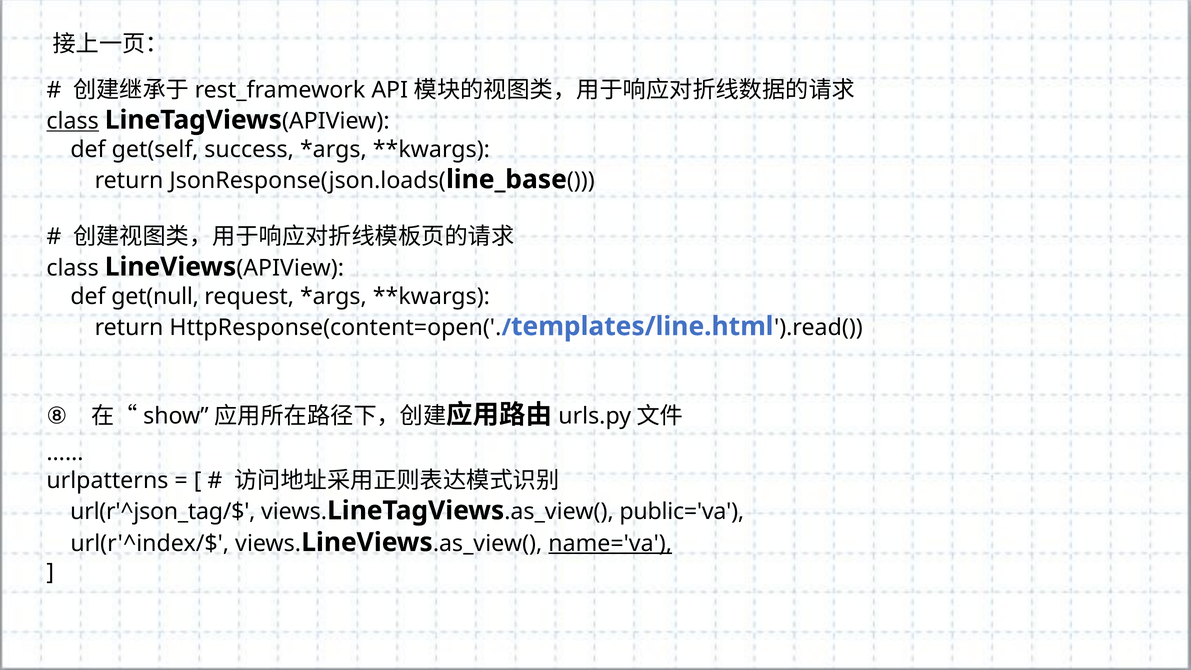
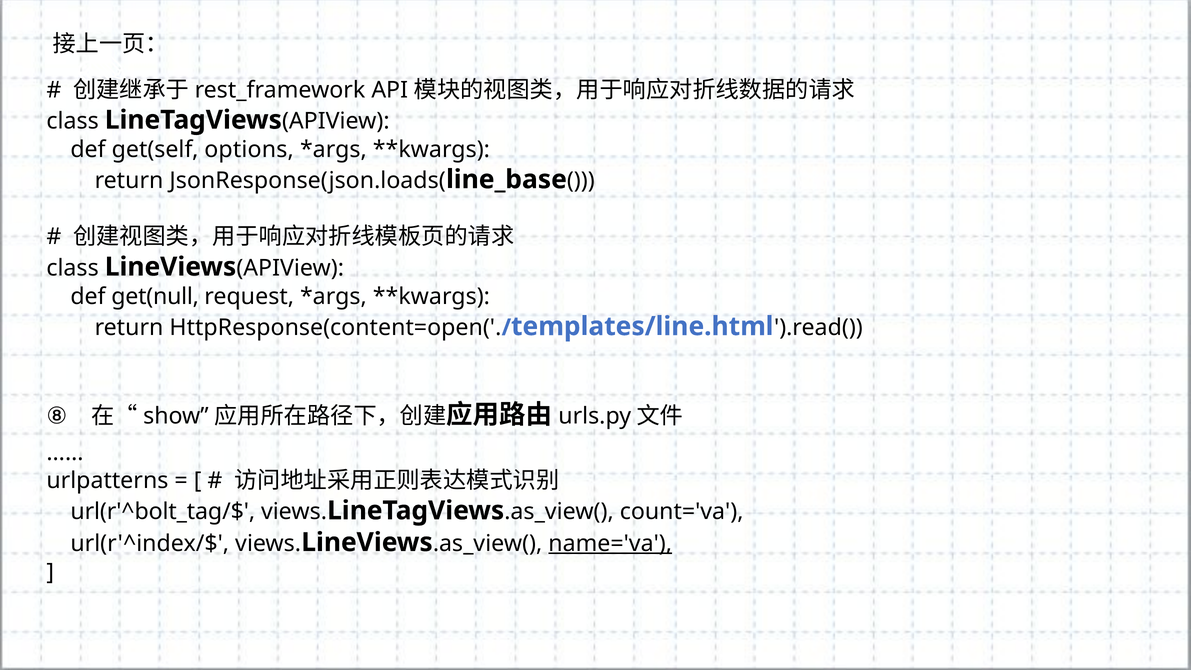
class underline: present -> none (73, 121)
success: success -> options (249, 149)
url(r'^json_tag/$: url(r'^json_tag/$ -> url(r'^bolt_tag/$ (163, 512)
public='va: public='va -> count='va (682, 512)
